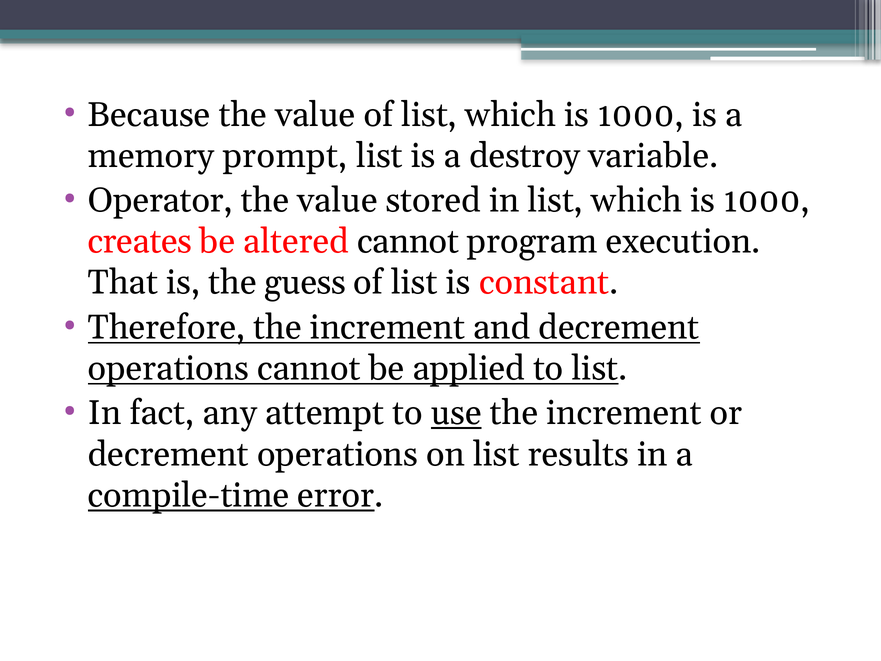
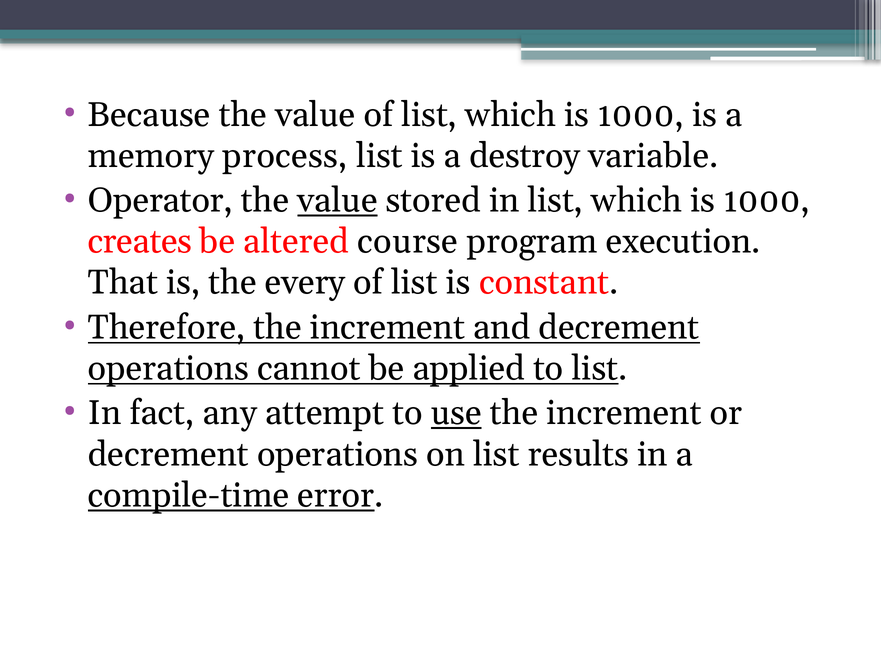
prompt: prompt -> process (285, 156)
value underline: none -> present (337, 201)
altered cannot: cannot -> course (408, 242)
guess: guess -> every (305, 283)
